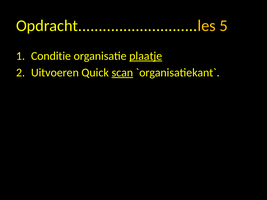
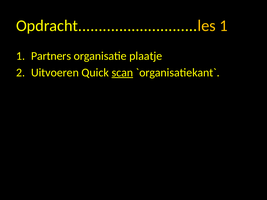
Opdracht.............................les 5: 5 -> 1 (224, 26)
Conditie: Conditie -> Partners (51, 56)
plaatje underline: present -> none (146, 56)
